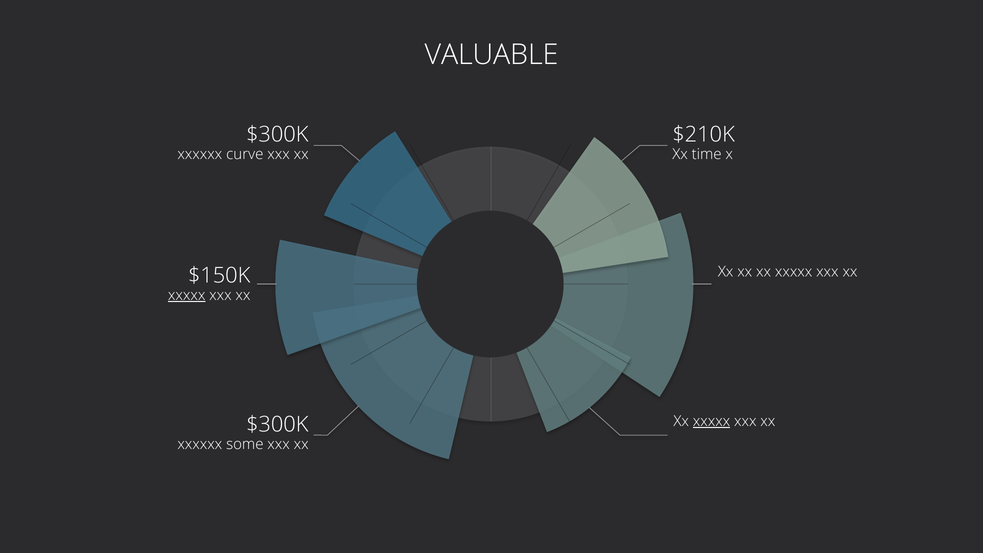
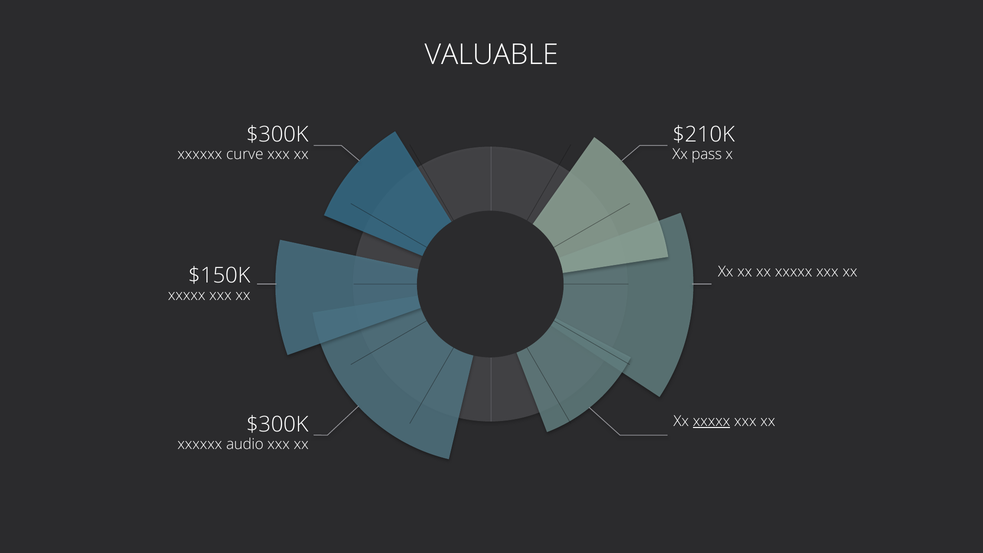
time: time -> pass (707, 154)
xxxxx underline: present -> none (187, 295)
some: some -> audio (245, 444)
